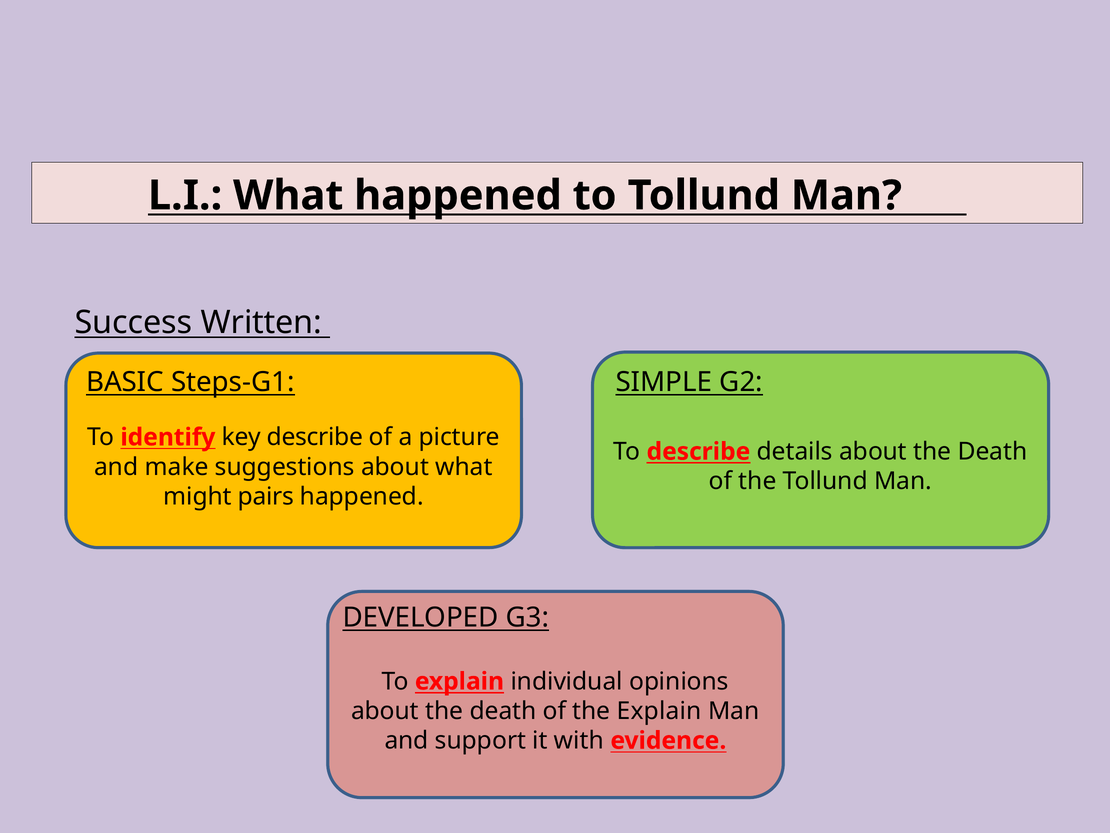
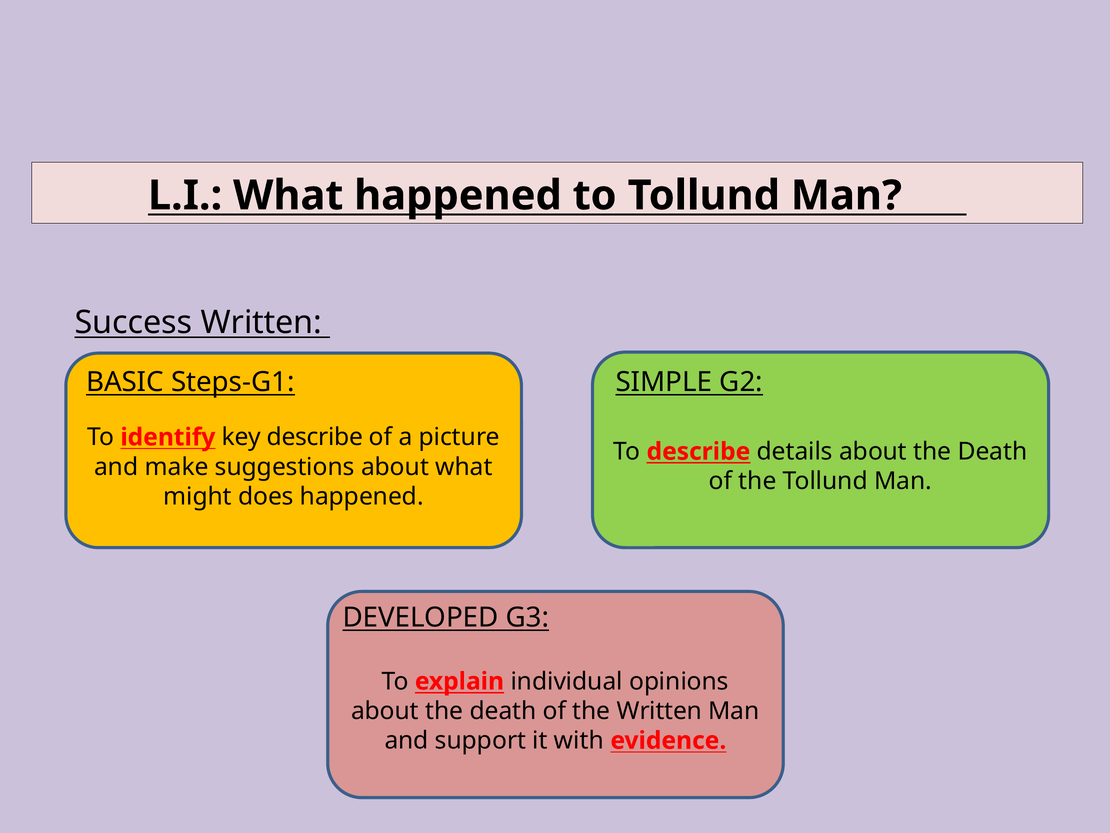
pairs: pairs -> does (266, 496)
the Explain: Explain -> Written (659, 711)
